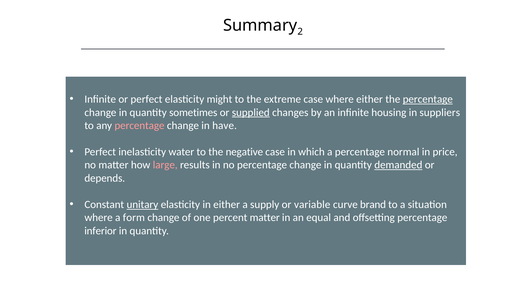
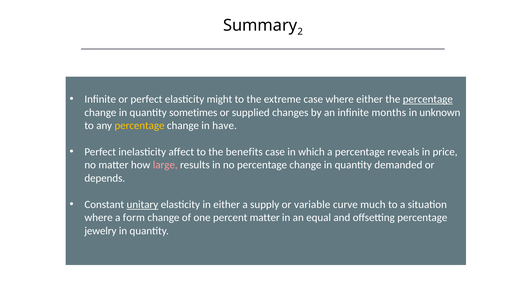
supplied underline: present -> none (251, 112)
housing: housing -> months (389, 112)
suppliers: suppliers -> unknown (440, 112)
percentage colour: pink -> yellow (140, 126)
water: water -> affect (181, 152)
negative: negative -> benefits (244, 152)
normal: normal -> reveals (403, 152)
demanded underline: present -> none (398, 165)
brand: brand -> much (373, 204)
inferior: inferior -> jewelry (100, 231)
